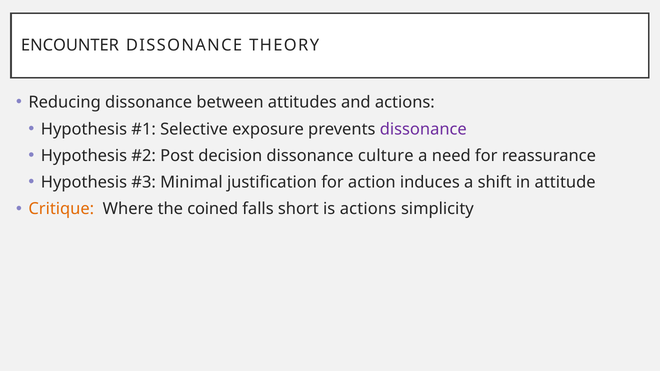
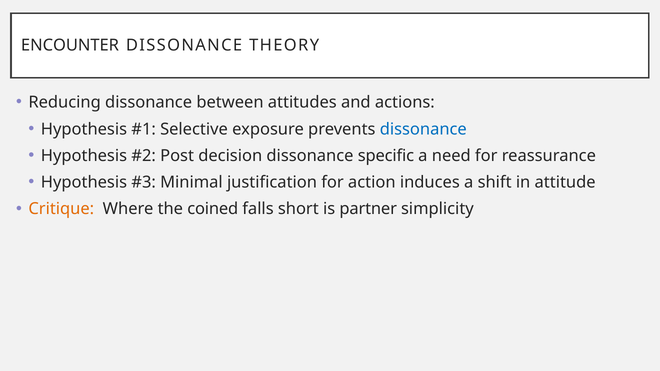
dissonance colour: purple -> blue (423, 129)
culture: culture -> specific (386, 156)
is actions: actions -> partner (368, 209)
